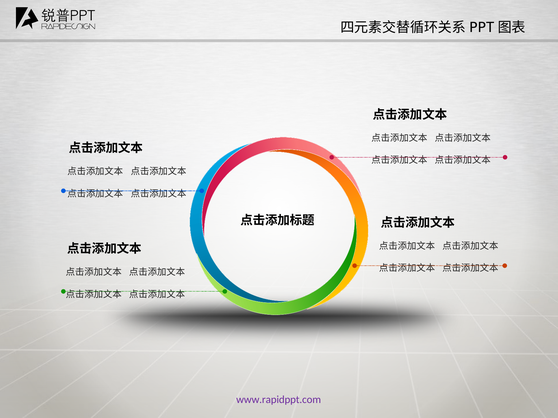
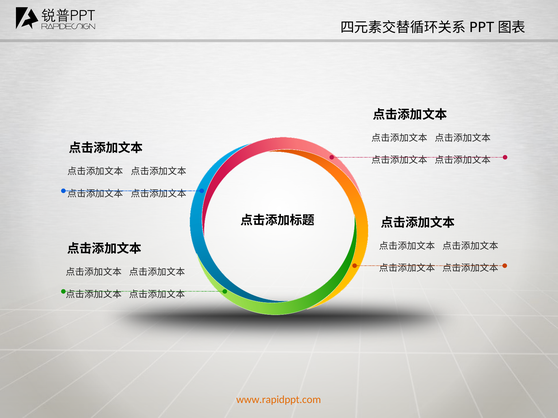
www.rapidppt.com colour: purple -> orange (279, 400)
